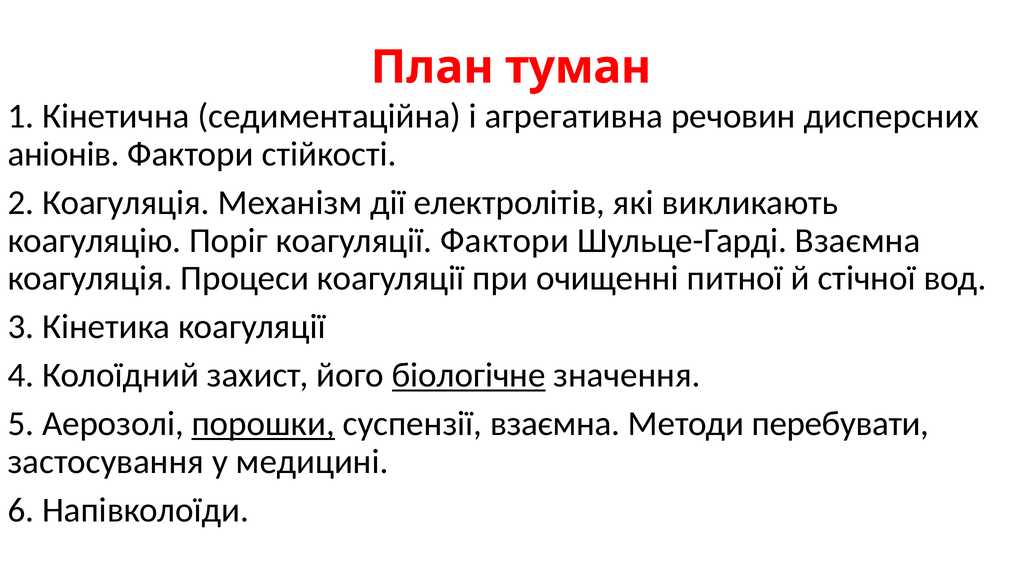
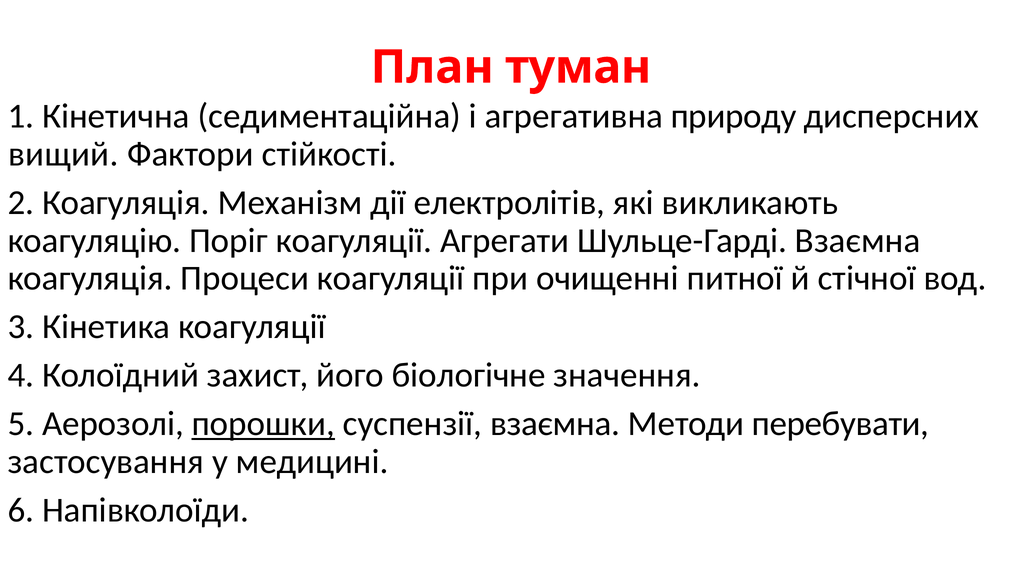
речовин: речовин -> природу (734, 116)
аніонів: аніонів -> вищий (63, 154)
коагуляції Фактори: Фактори -> Агрегати (505, 241)
біологічне underline: present -> none (469, 376)
